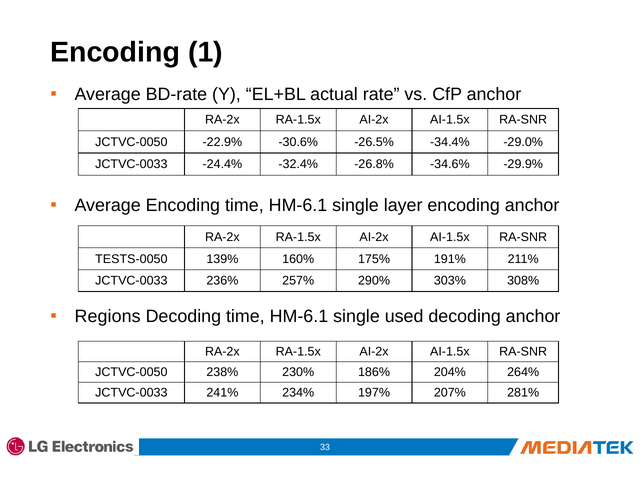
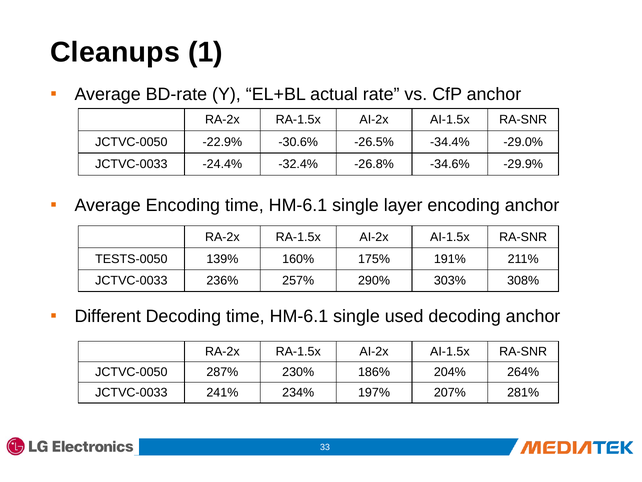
Encoding: Encoding -> Cleanups (115, 52)
Regions: Regions -> Different (108, 316)
238%: 238% -> 287% (222, 372)
